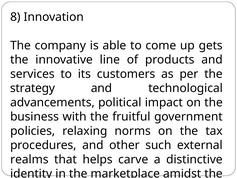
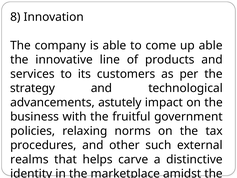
up gets: gets -> able (211, 45)
political: political -> astutely (120, 102)
